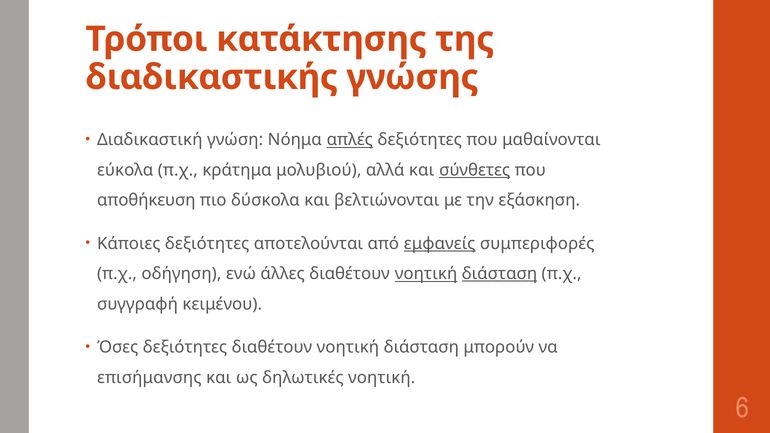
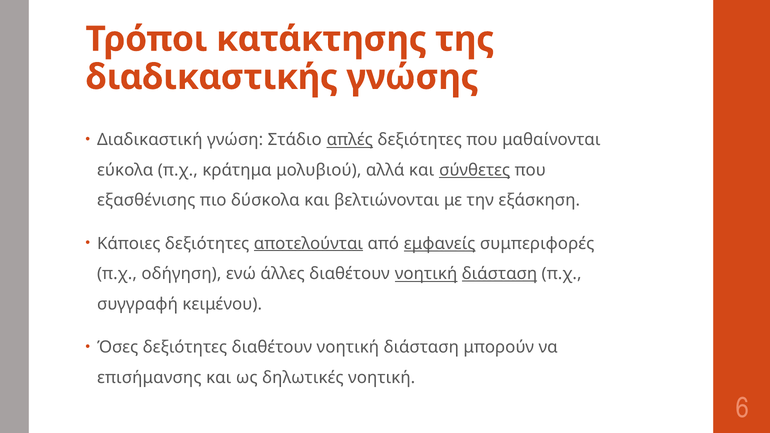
Νόημα: Νόημα -> Στάδιο (295, 140)
αποθήκευση: αποθήκευση -> εξασθένισης (146, 200)
αποτελούνται underline: none -> present (308, 244)
